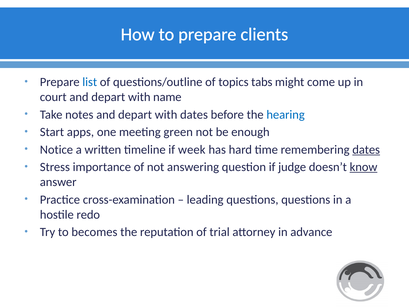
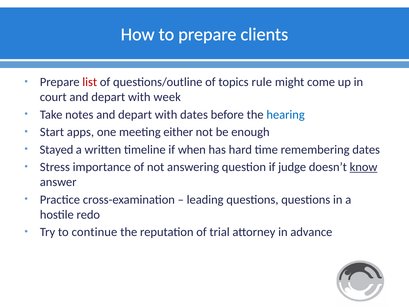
list colour: blue -> red (90, 82)
tabs: tabs -> rule (262, 82)
name: name -> week (167, 97)
green: green -> either (178, 132)
Notice: Notice -> Stayed (57, 149)
week: week -> when (192, 149)
dates underline: present -> none (366, 149)
becomes: becomes -> continue (94, 232)
